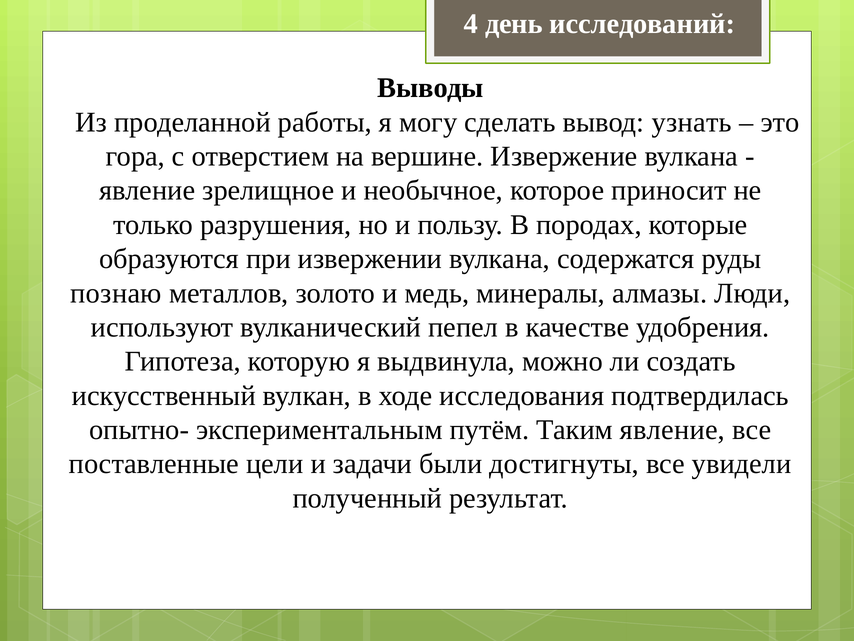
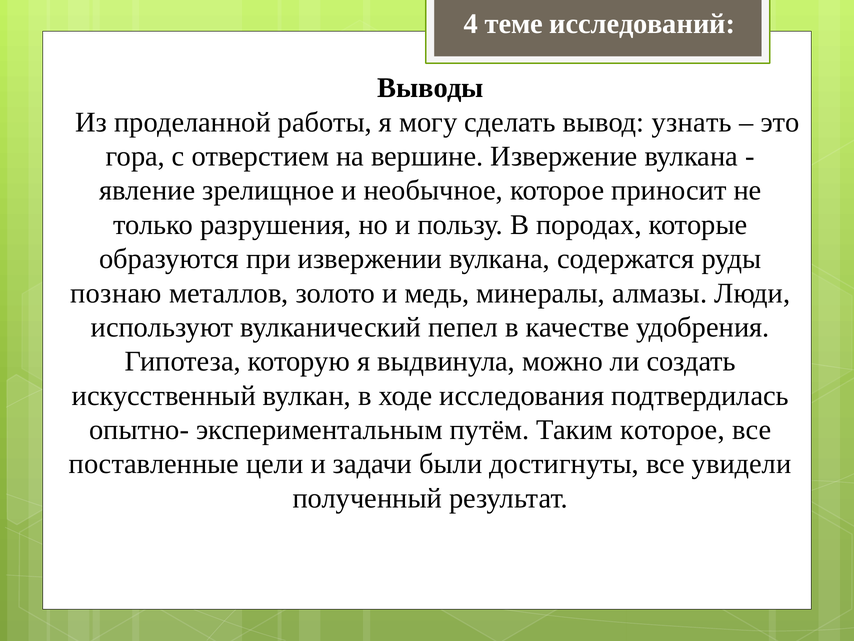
день: день -> теме (514, 24)
Таким явление: явление -> которое (672, 430)
